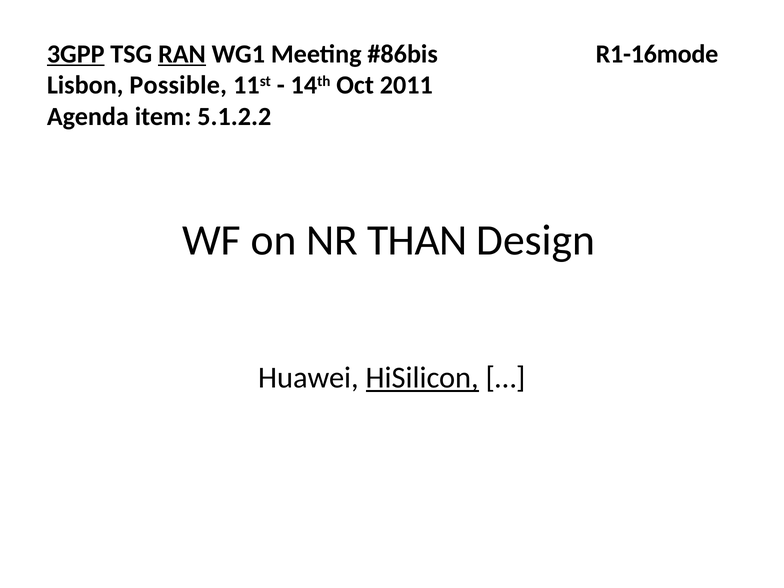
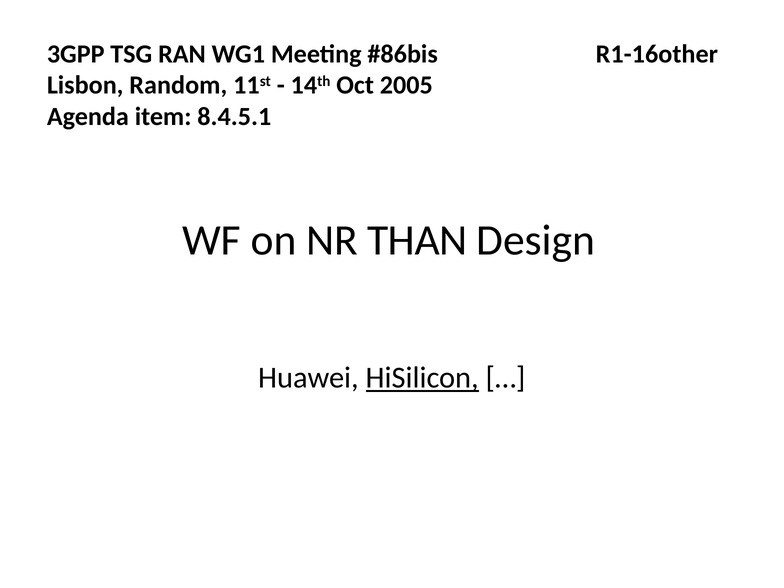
3GPP underline: present -> none (76, 54)
RAN underline: present -> none (182, 54)
R1-16mode: R1-16mode -> R1-16other (657, 54)
Possible: Possible -> Random (178, 85)
2011: 2011 -> 2005 (406, 85)
5.1.2.2: 5.1.2.2 -> 8.4.5.1 (234, 117)
